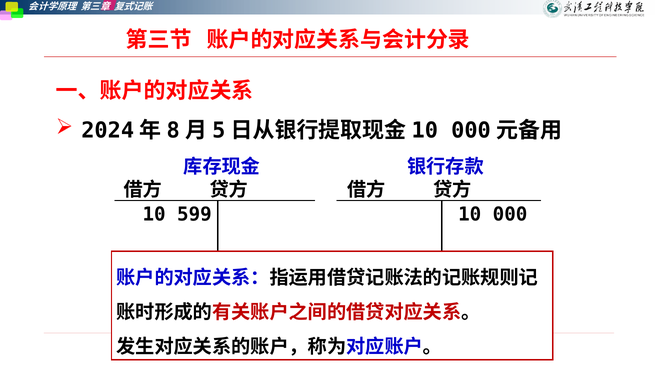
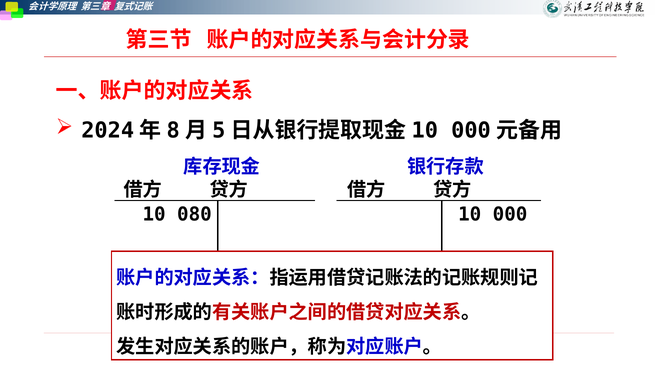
599: 599 -> 080 (194, 214)
